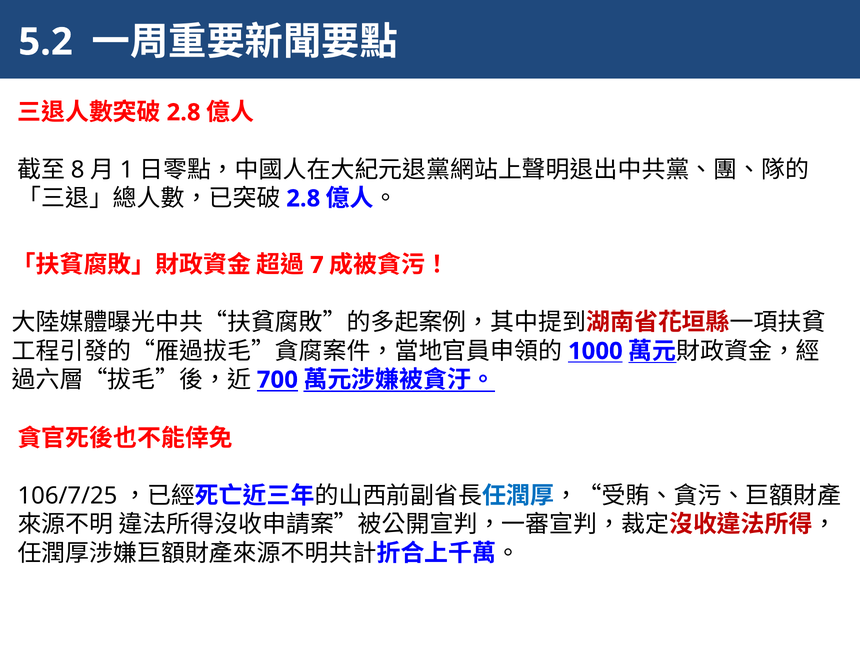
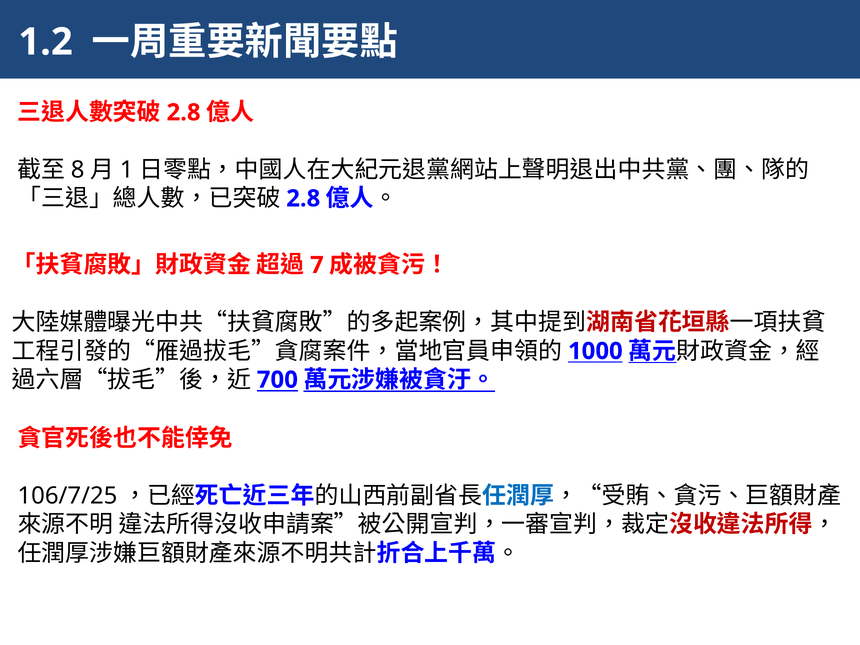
5.2: 5.2 -> 1.2 (46, 42)
